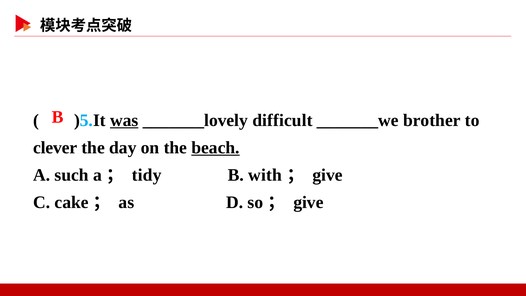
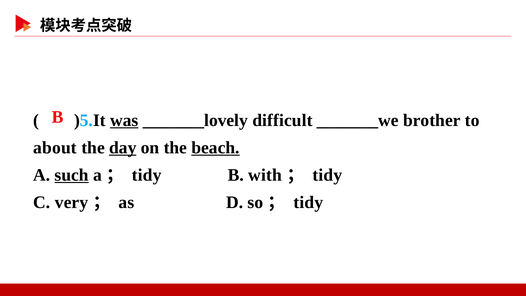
clever: clever -> about (55, 148)
day underline: none -> present (123, 148)
such underline: none -> present (72, 175)
give: give -> tidy (327, 175)
cake: cake -> very (72, 202)
give: give -> tidy (308, 202)
